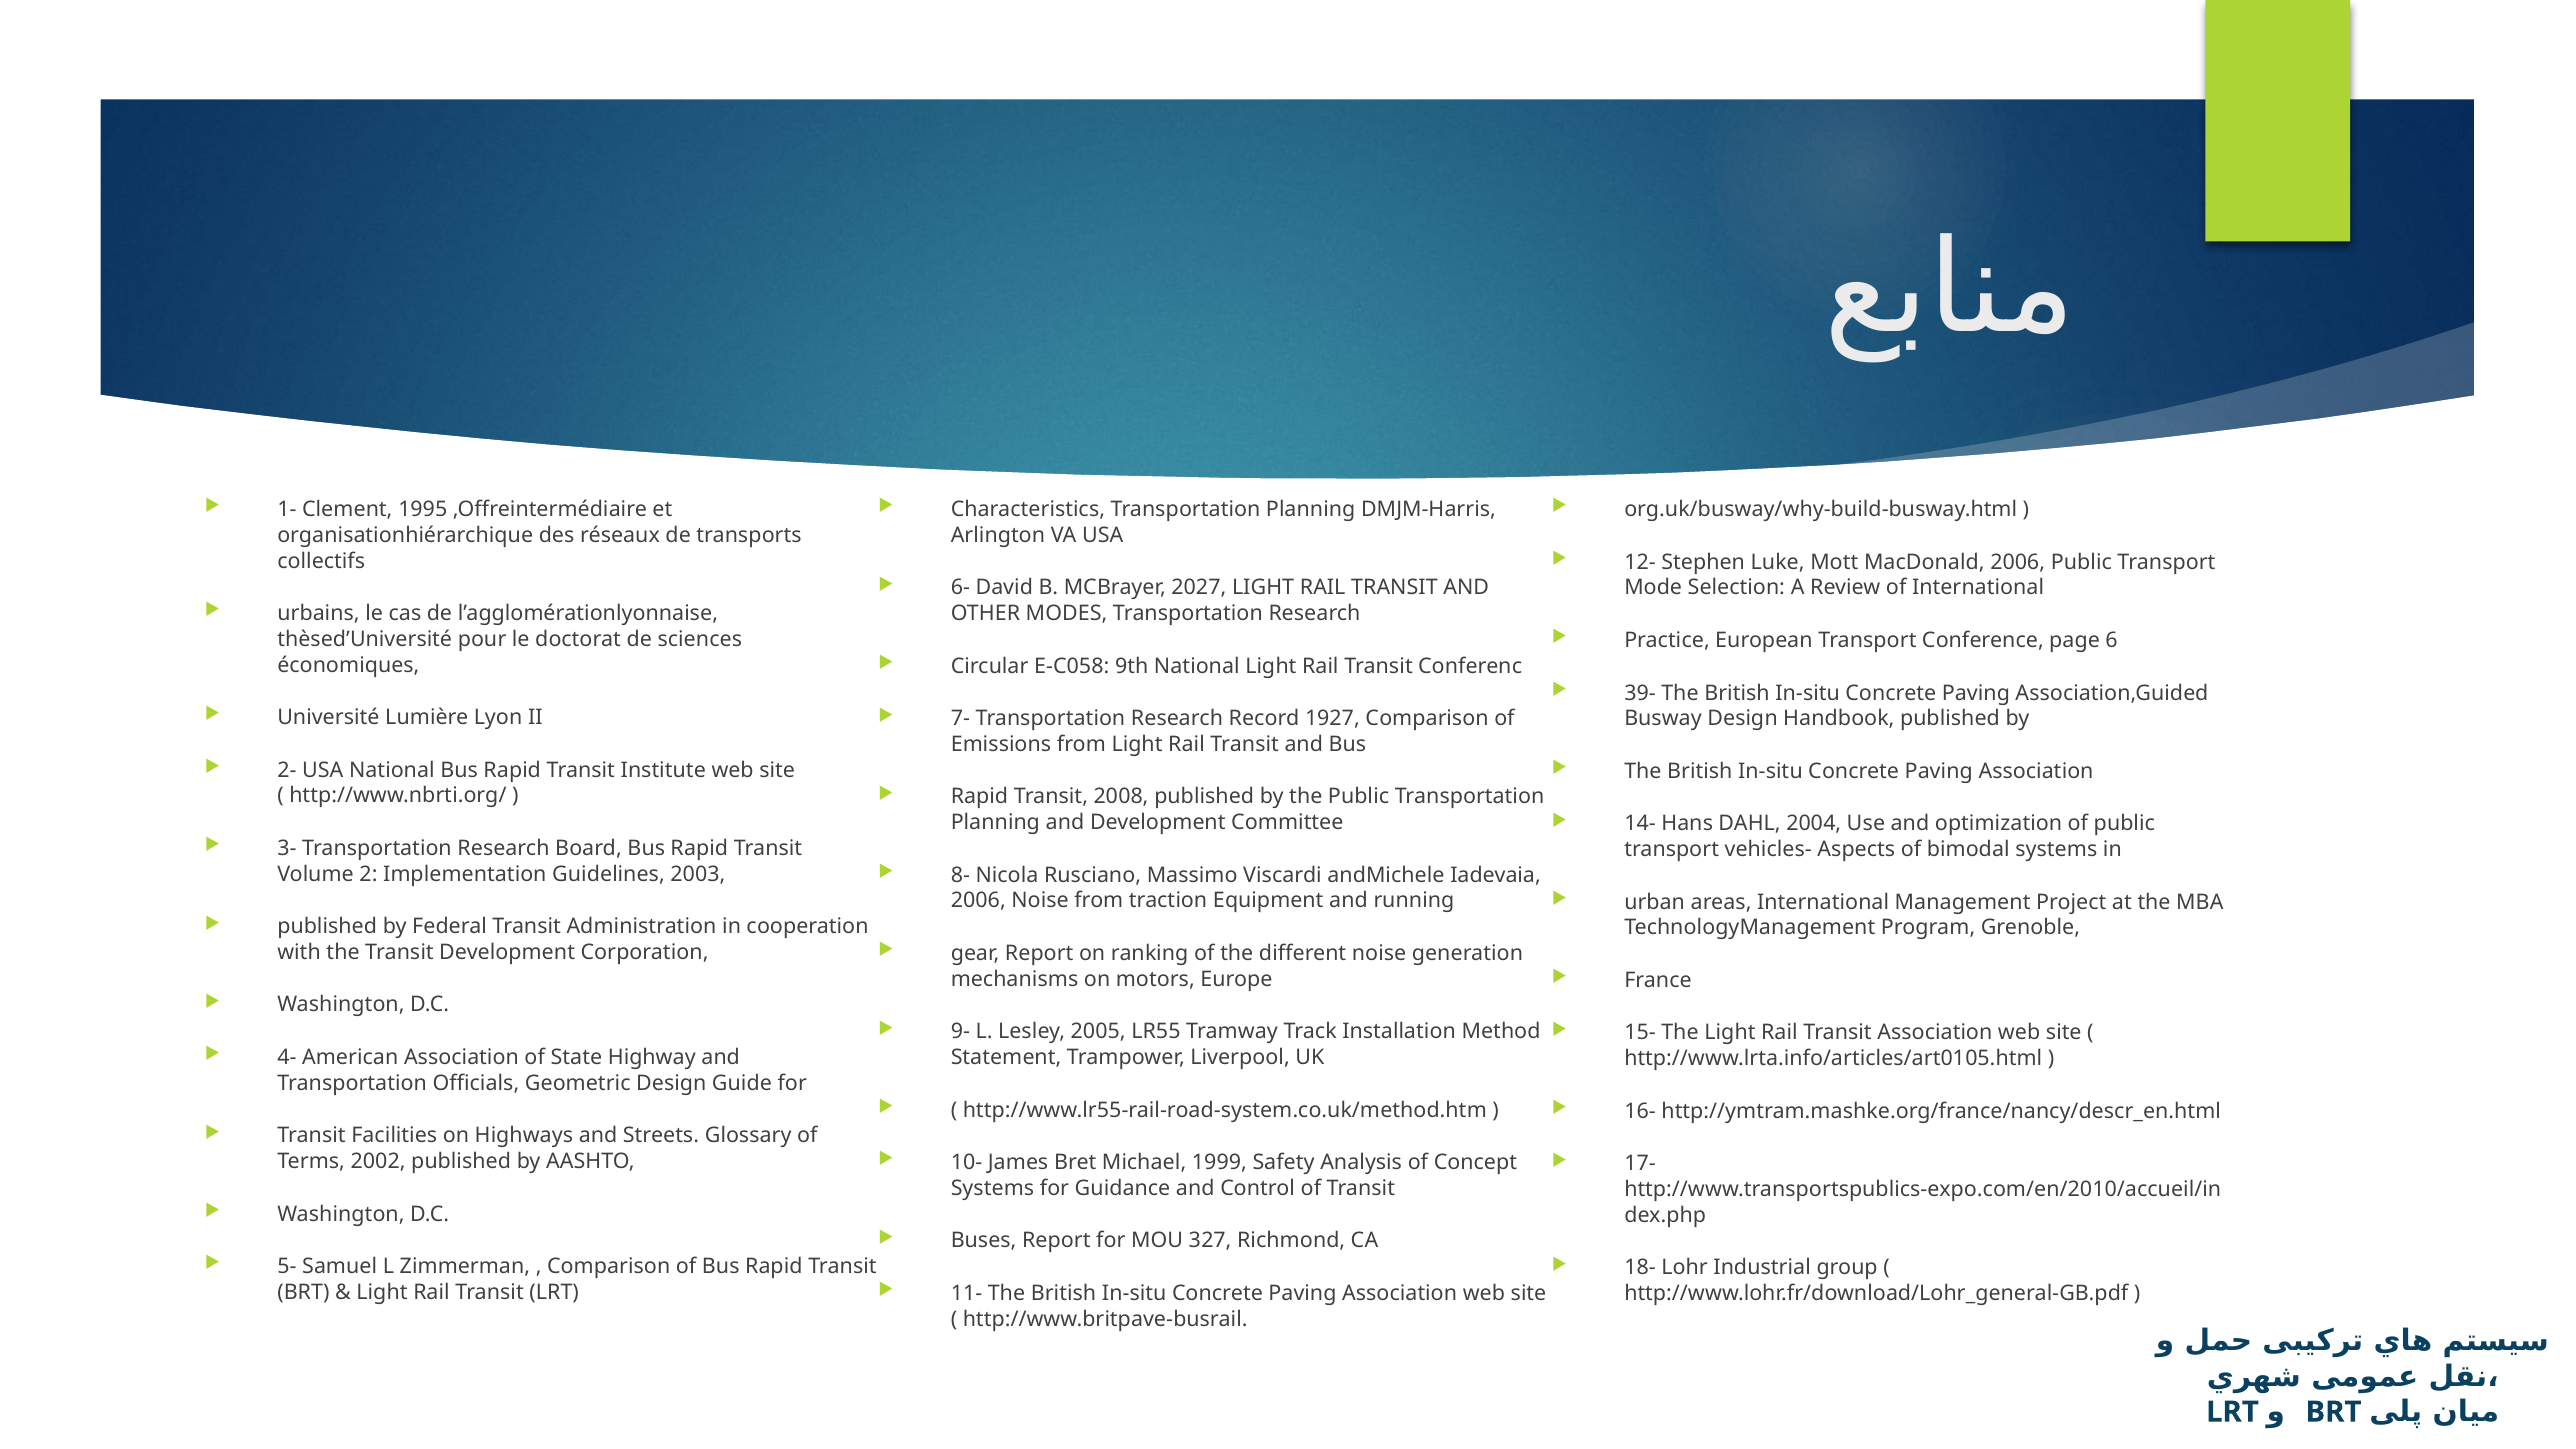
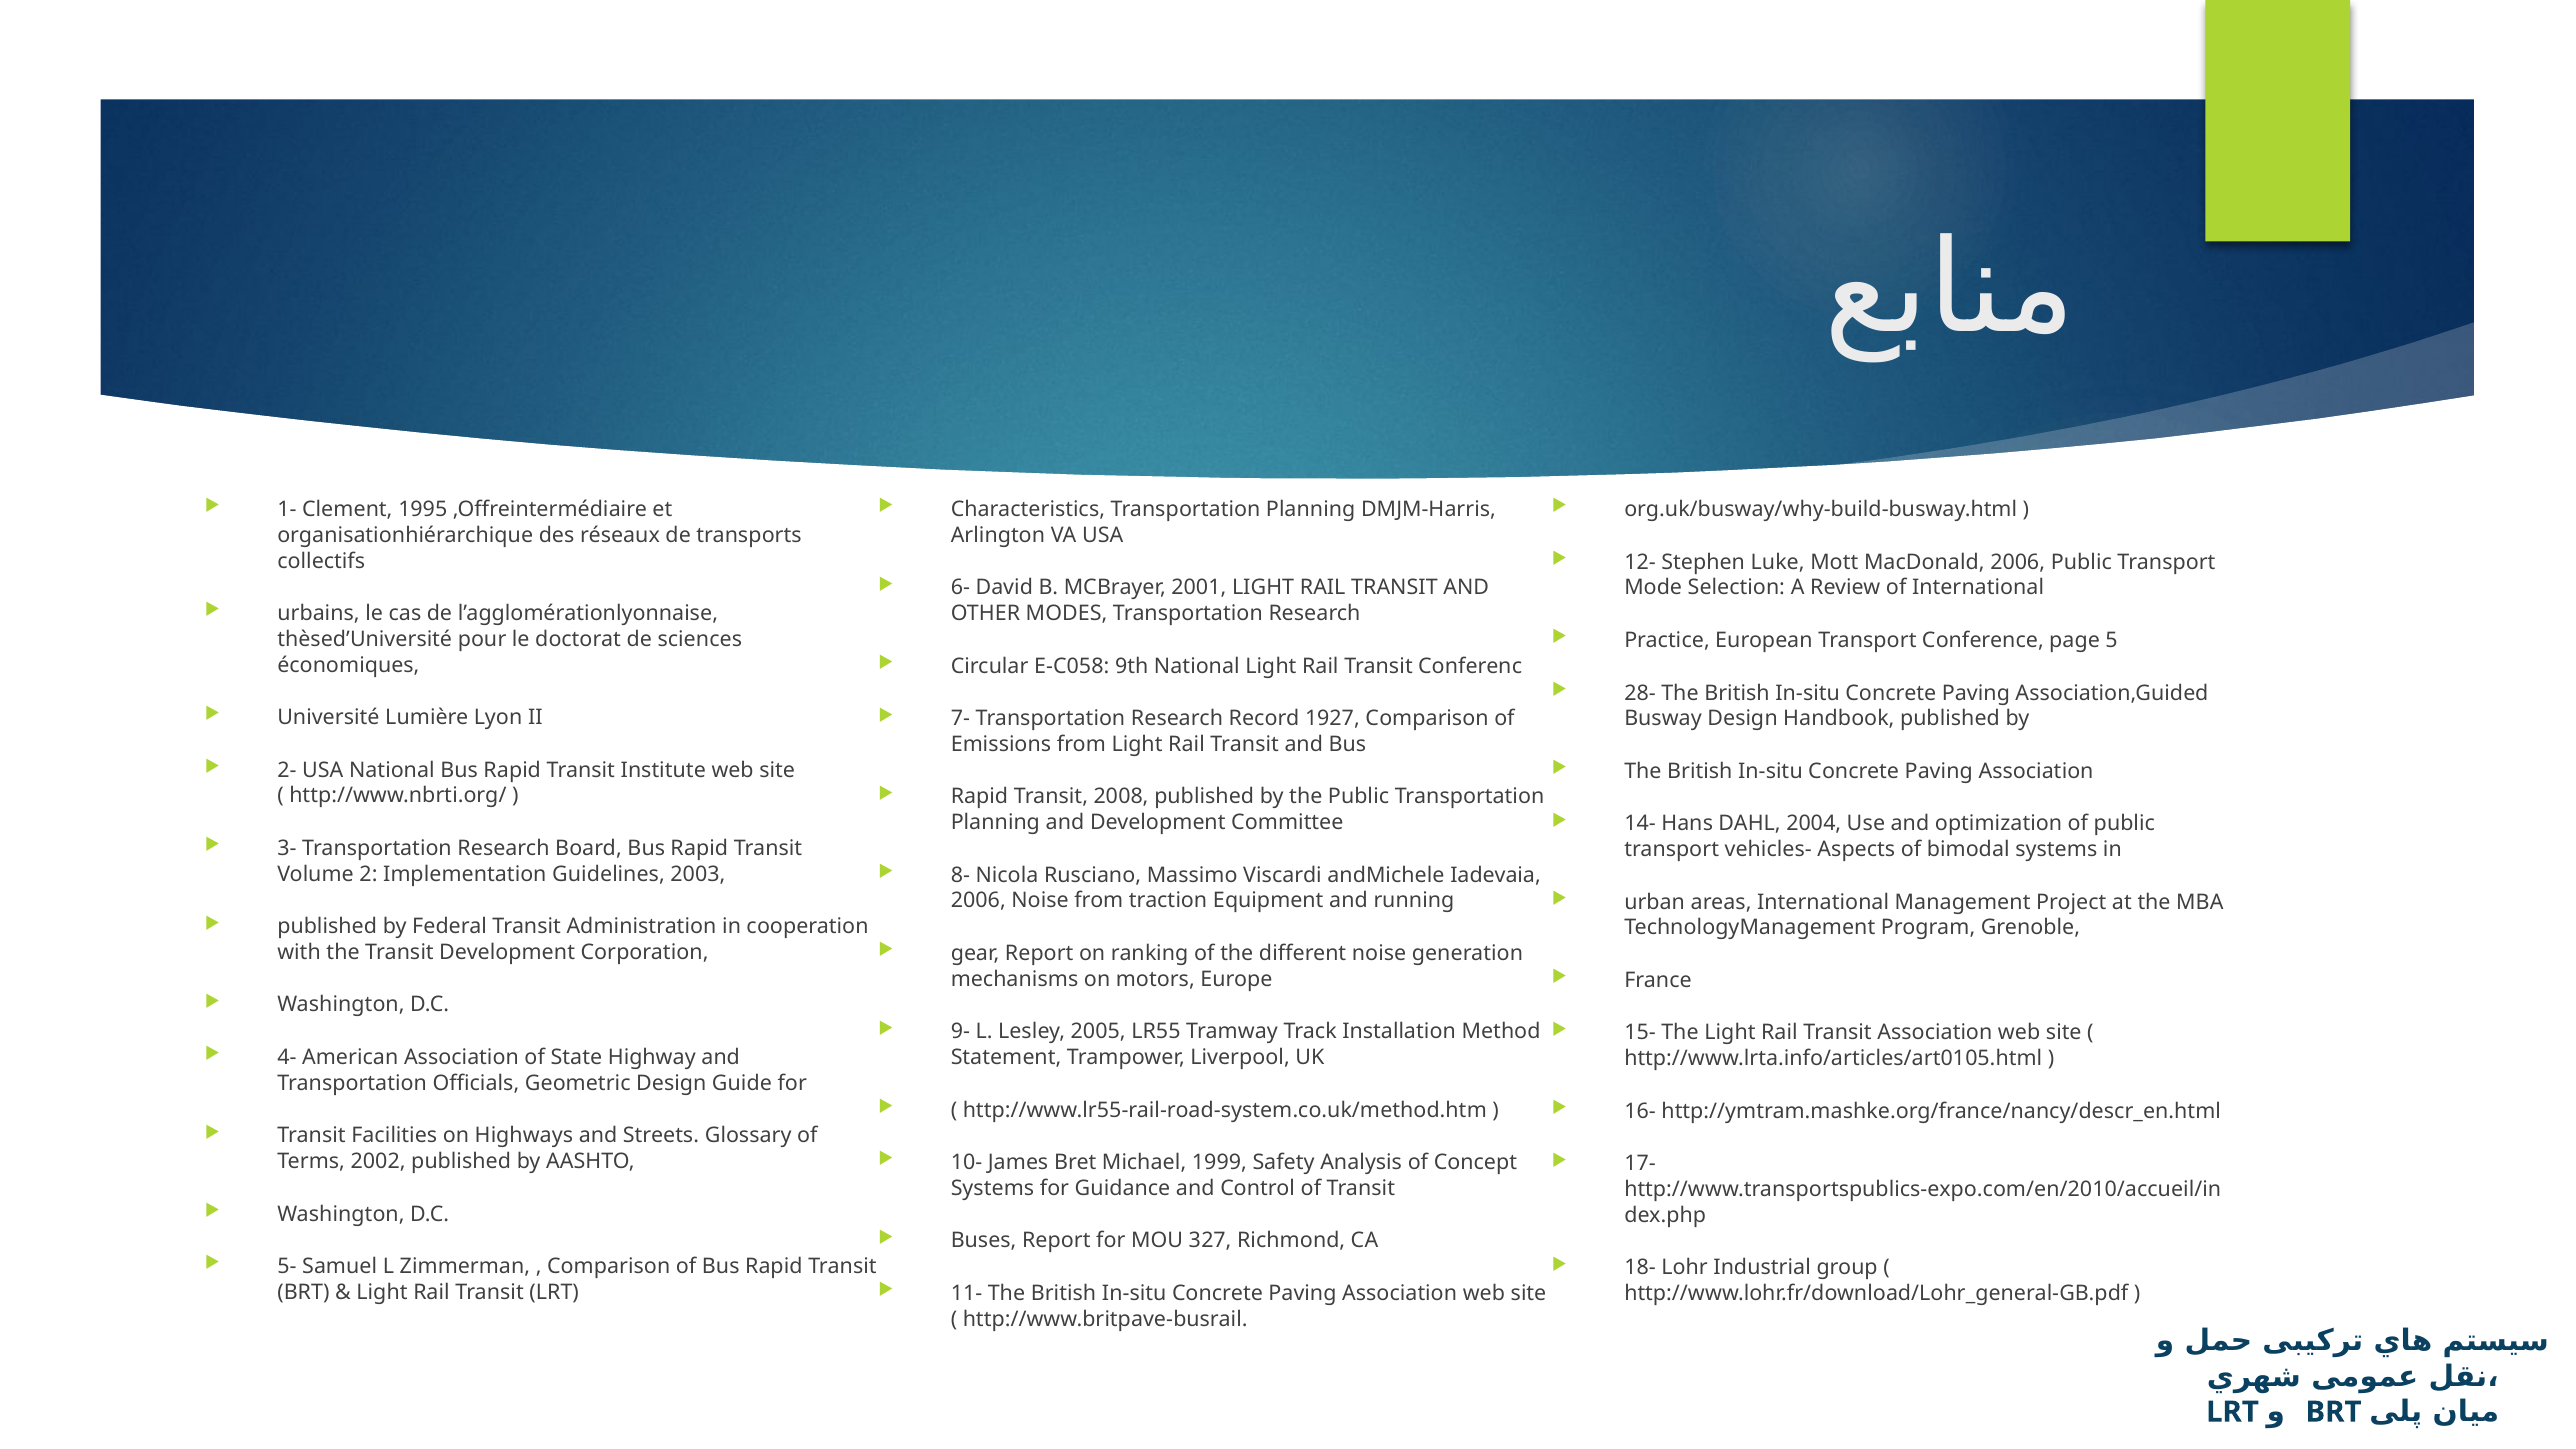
2027: 2027 -> 2001 (1199, 588)
6: 6 -> 5 (2112, 640)
39-: 39- -> 28- (1640, 693)
